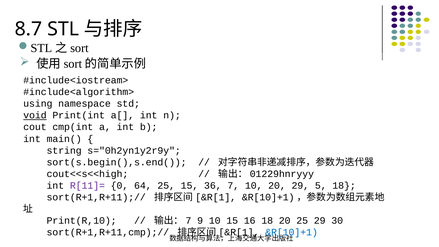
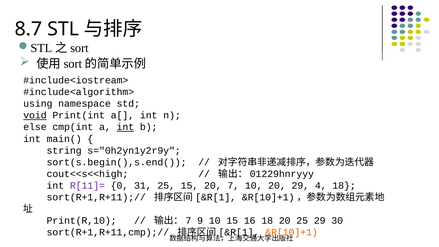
cout: cout -> else (35, 127)
int underline: none -> present (125, 127)
64: 64 -> 31 (143, 186)
15 36: 36 -> 20 (213, 186)
5: 5 -> 4 (321, 186)
&R[10]+1 colour: blue -> orange (292, 232)
